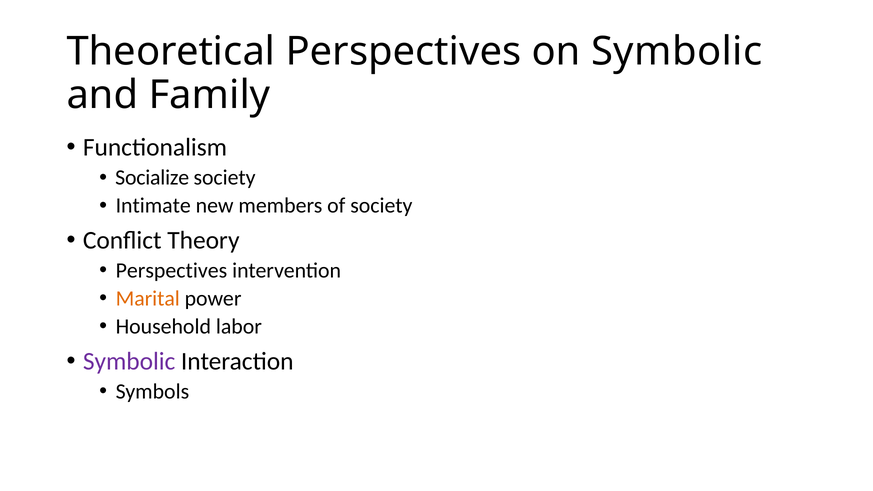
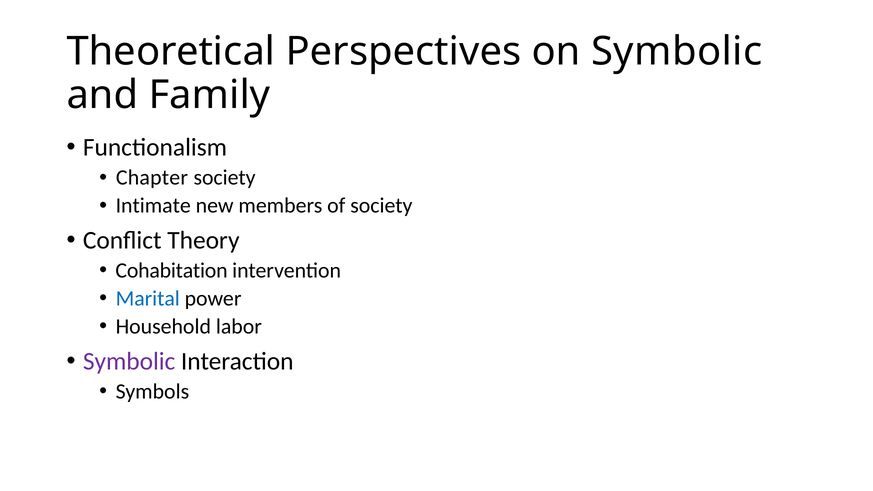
Socialize: Socialize -> Chapter (152, 178)
Perspectives: Perspectives -> Cohabitation (172, 270)
Marital colour: orange -> blue (148, 299)
